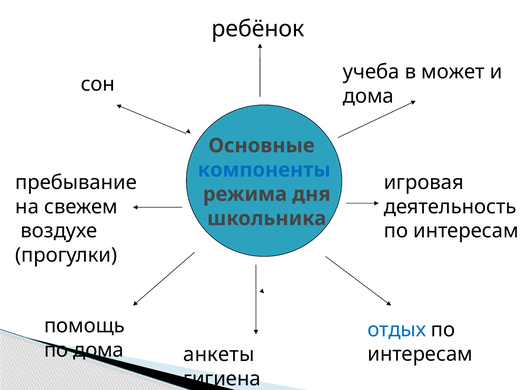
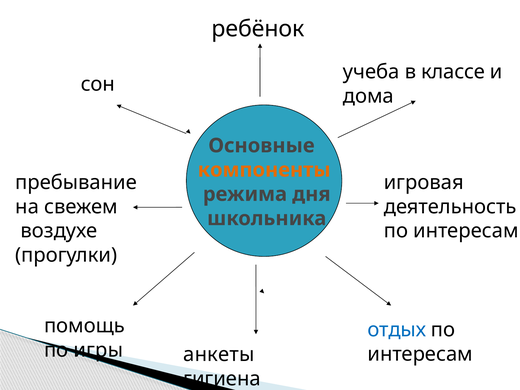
может: может -> классе (453, 72)
компоненты colour: blue -> orange (264, 170)
по дома: дома -> игры (98, 350)
